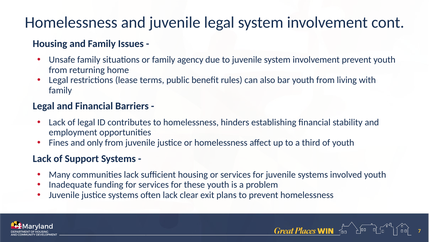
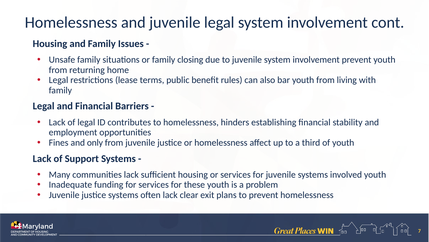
agency: agency -> closing (190, 60)
